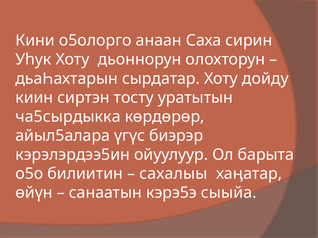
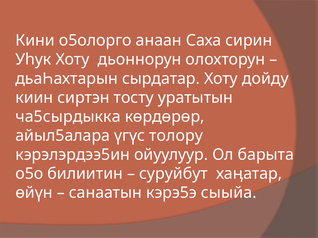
биэрэр: биэрэр -> толору (176, 136)
сахалыы: сахалыы -> суруйбут (173, 174)
